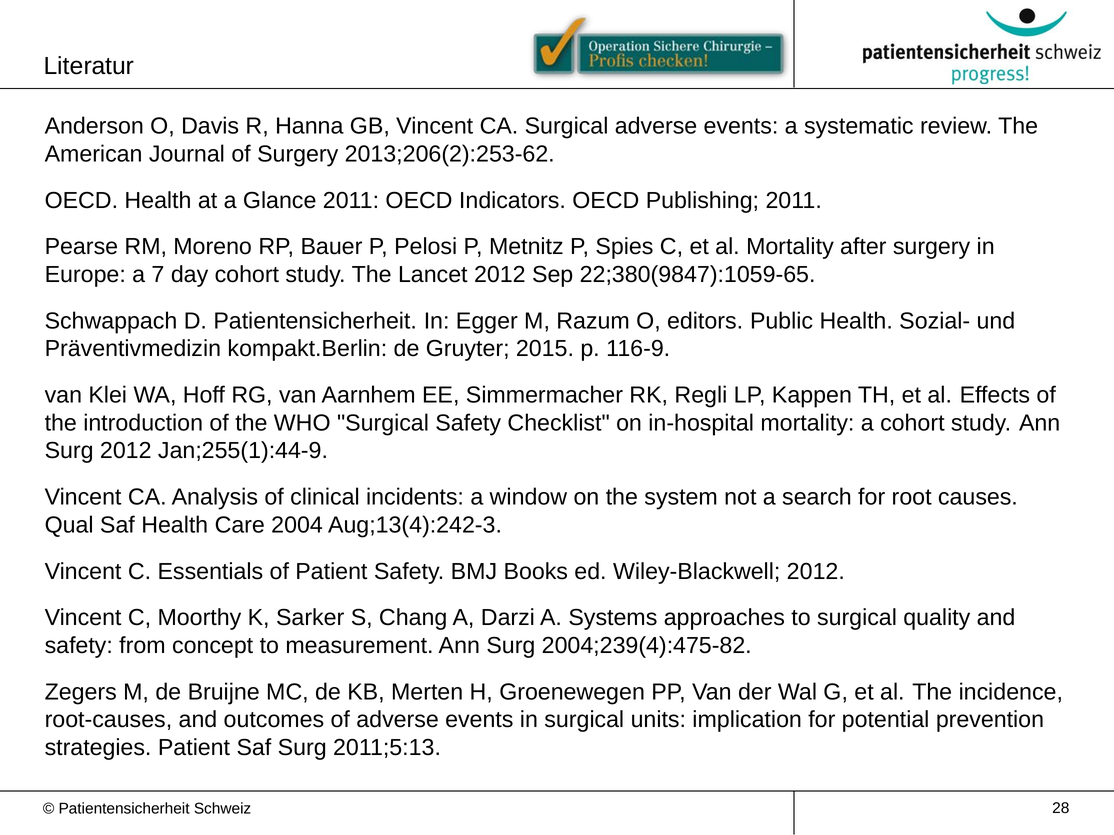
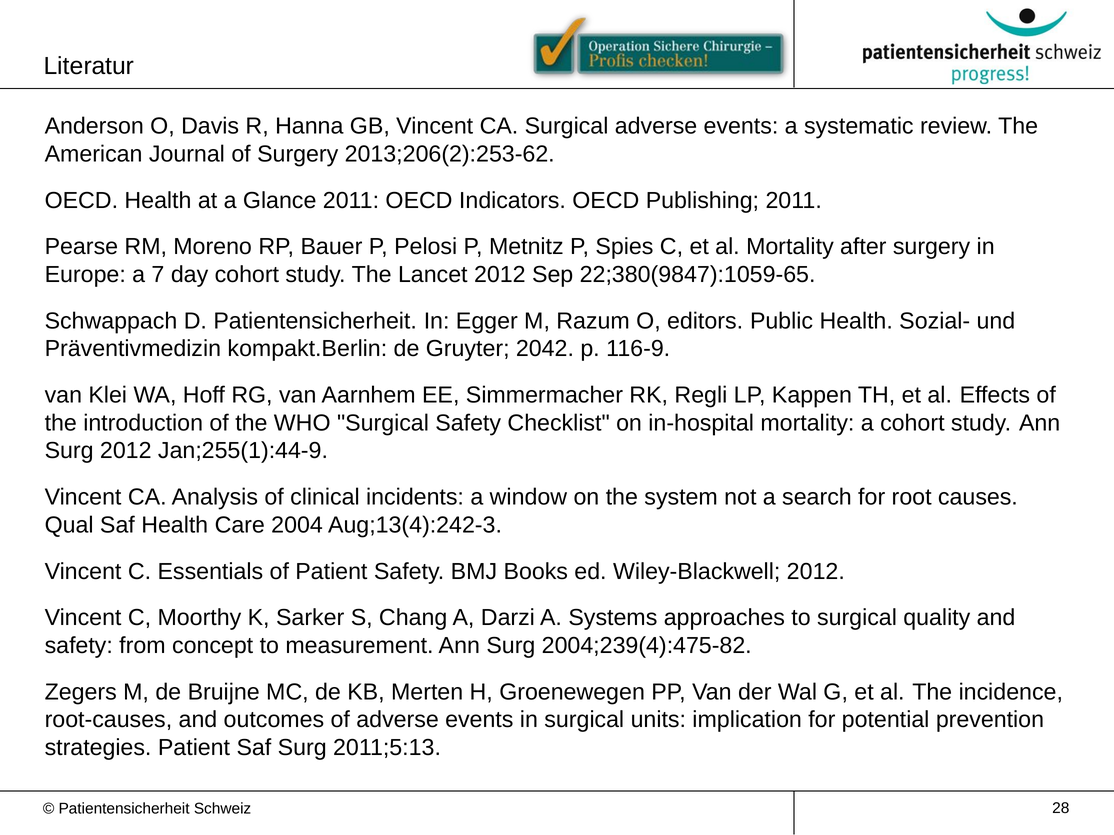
2015: 2015 -> 2042 (545, 349)
